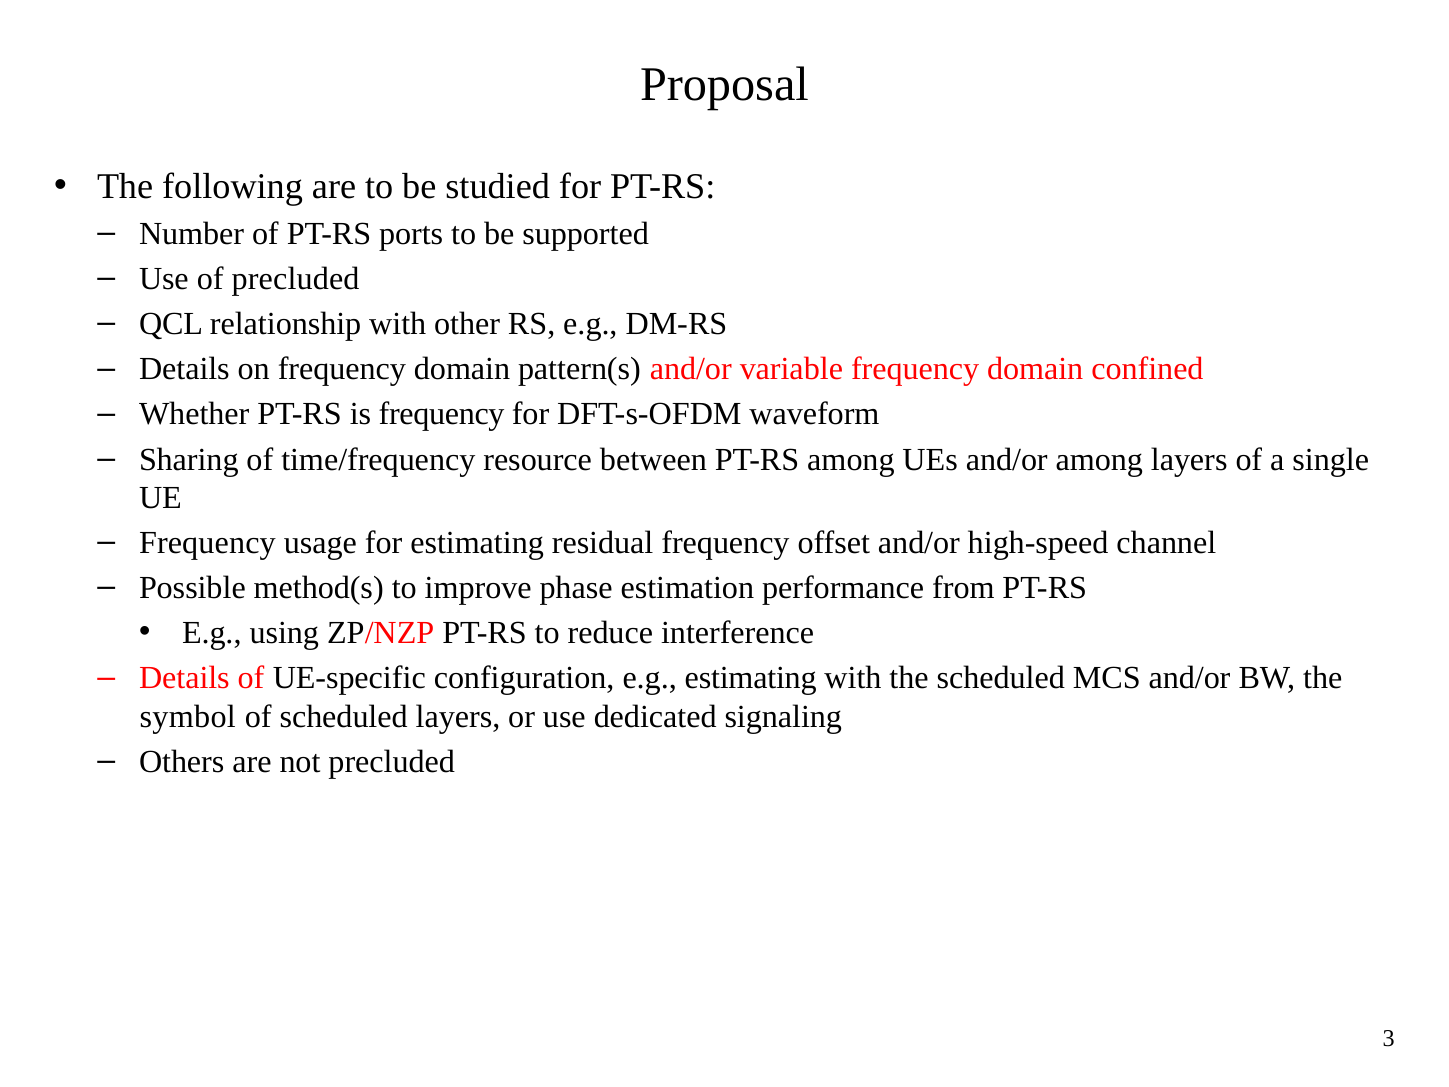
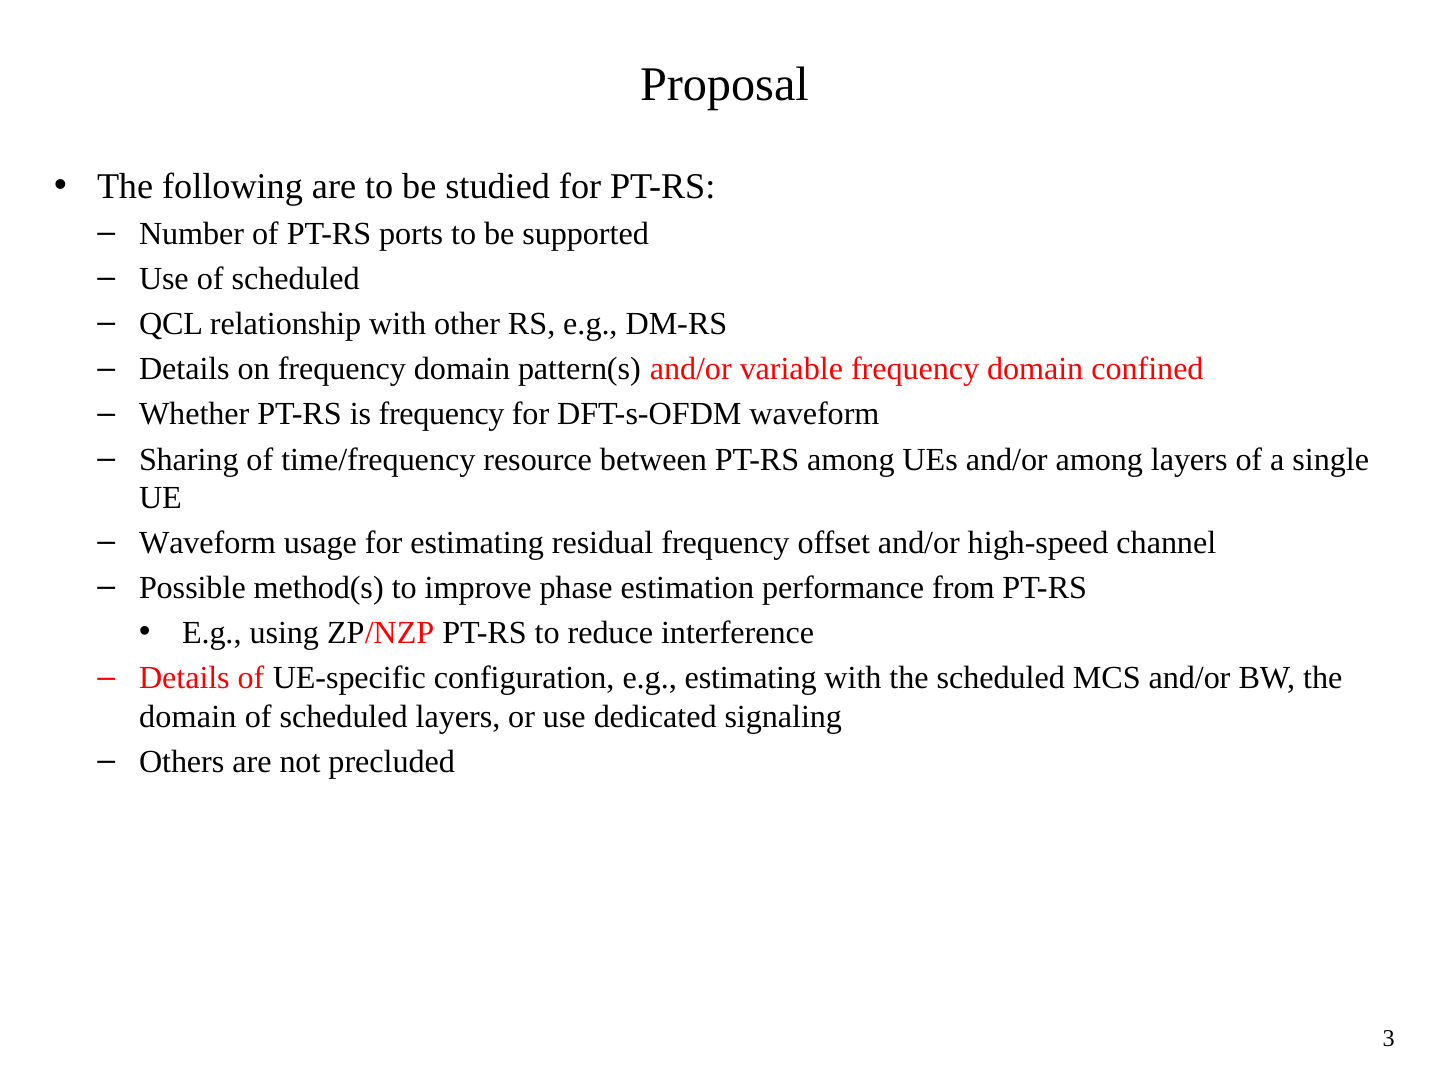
Use of precluded: precluded -> scheduled (296, 279)
Frequency: Frequency -> Waveform (207, 543)
symbol: symbol -> domain (188, 717)
